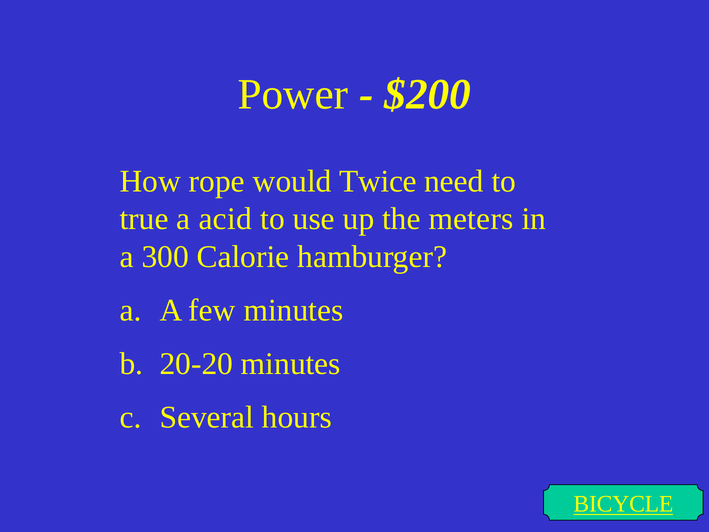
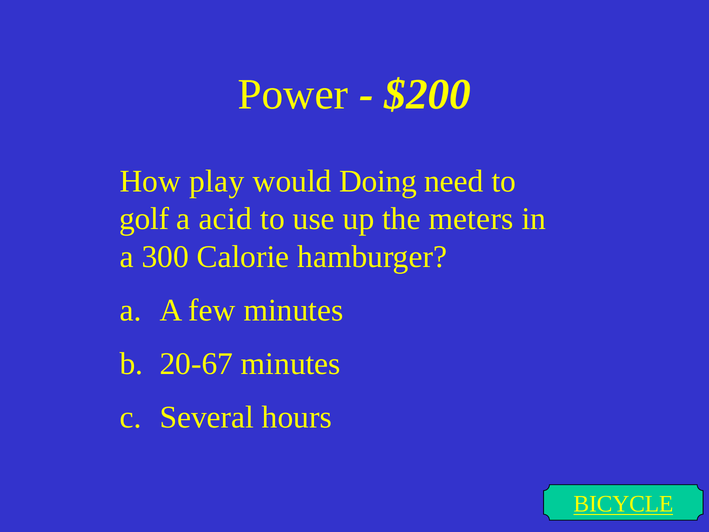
rope: rope -> play (217, 181)
Twice: Twice -> Doing (378, 181)
true: true -> golf (144, 219)
20-20: 20-20 -> 20-67 (196, 364)
